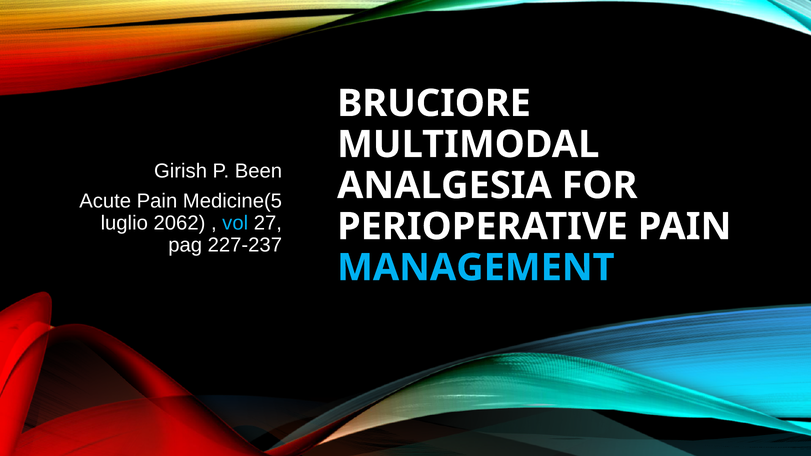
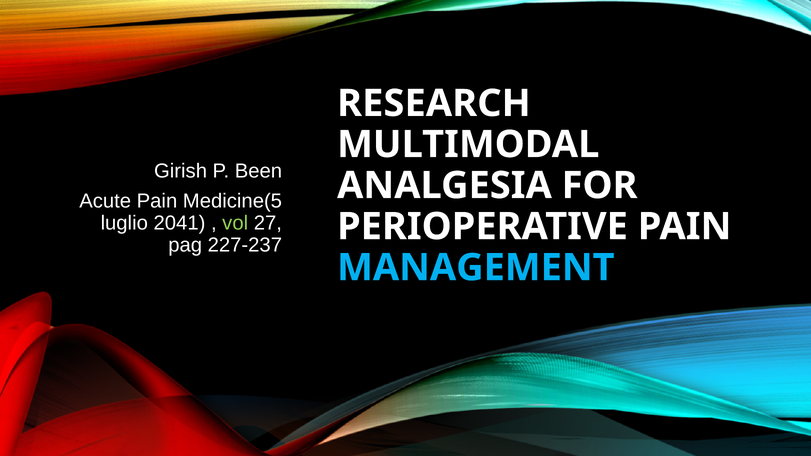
BRUCIORE: BRUCIORE -> RESEARCH (434, 103)
2062: 2062 -> 2041 (179, 223)
vol colour: light blue -> light green (235, 223)
